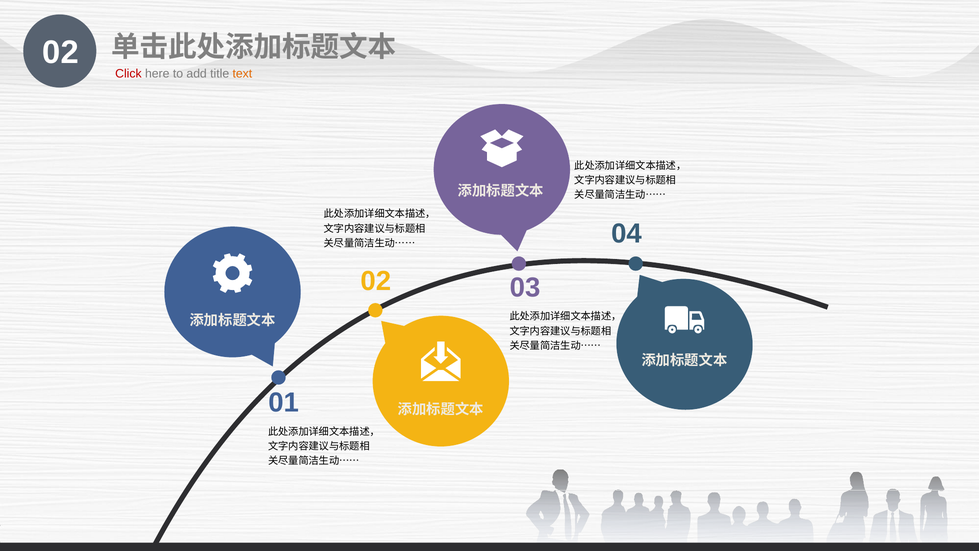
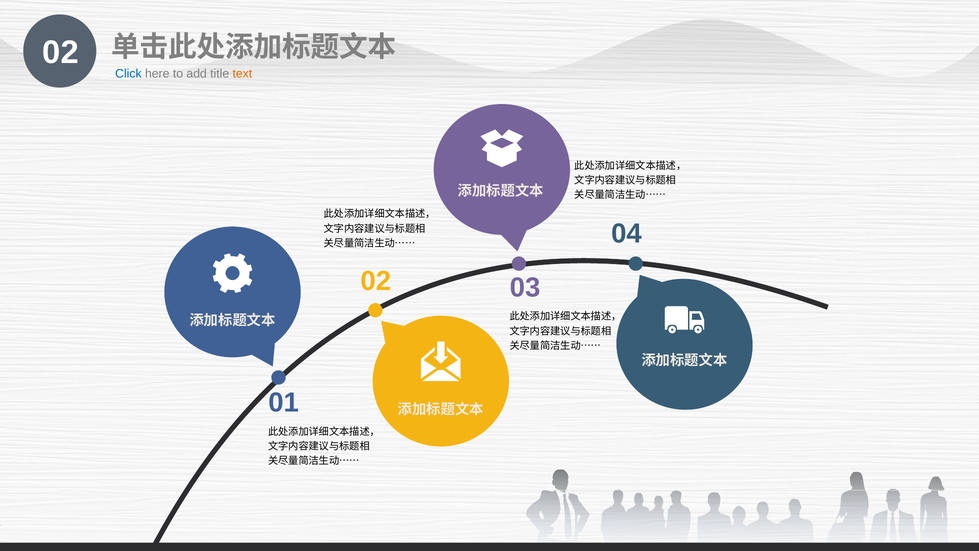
Click colour: red -> blue (128, 74)
